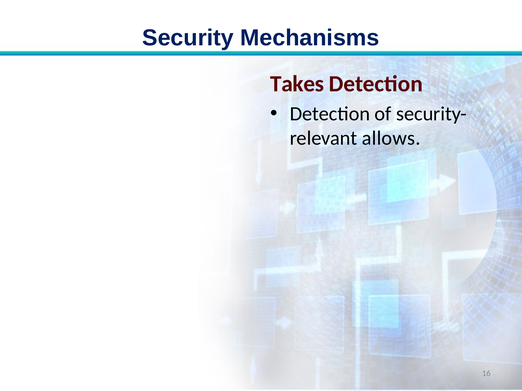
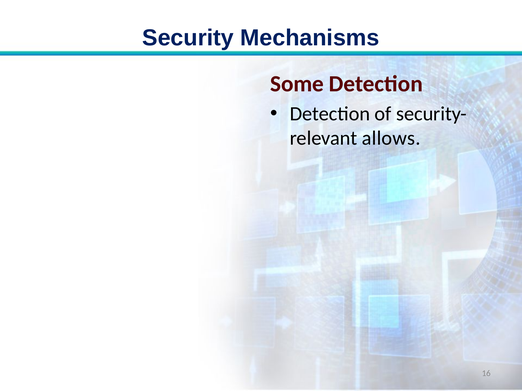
Takes: Takes -> Some (297, 84)
